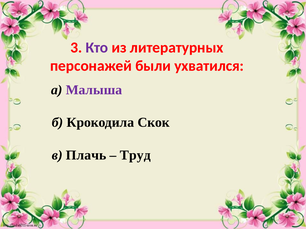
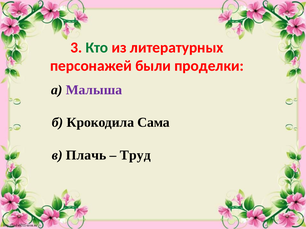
Кто colour: purple -> green (97, 48)
ухватился: ухватился -> проделки (209, 66)
Скок: Скок -> Сама (154, 123)
